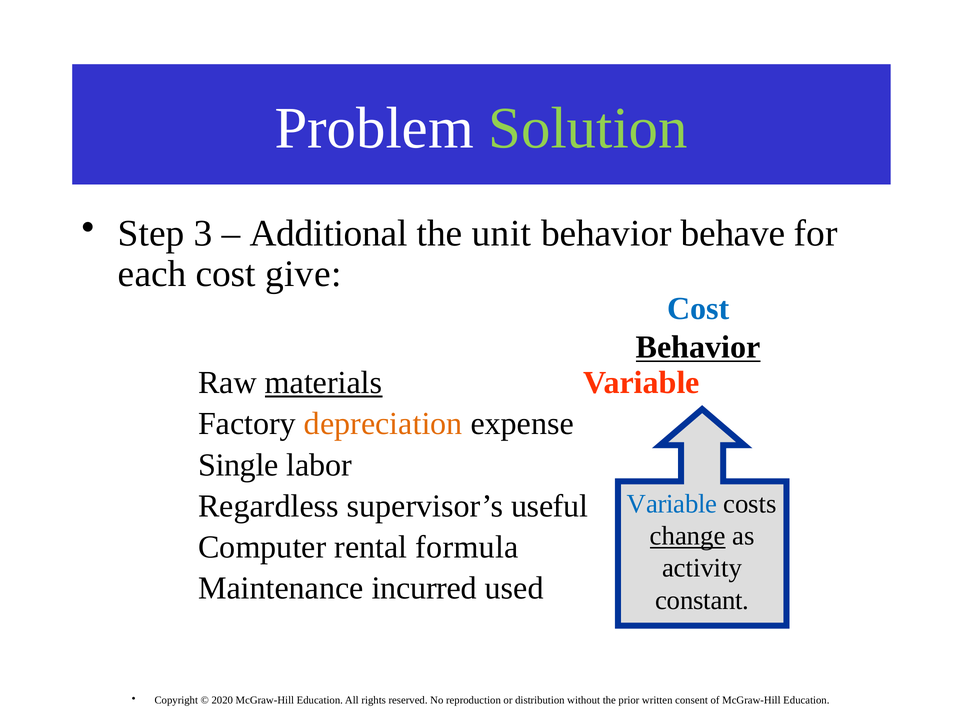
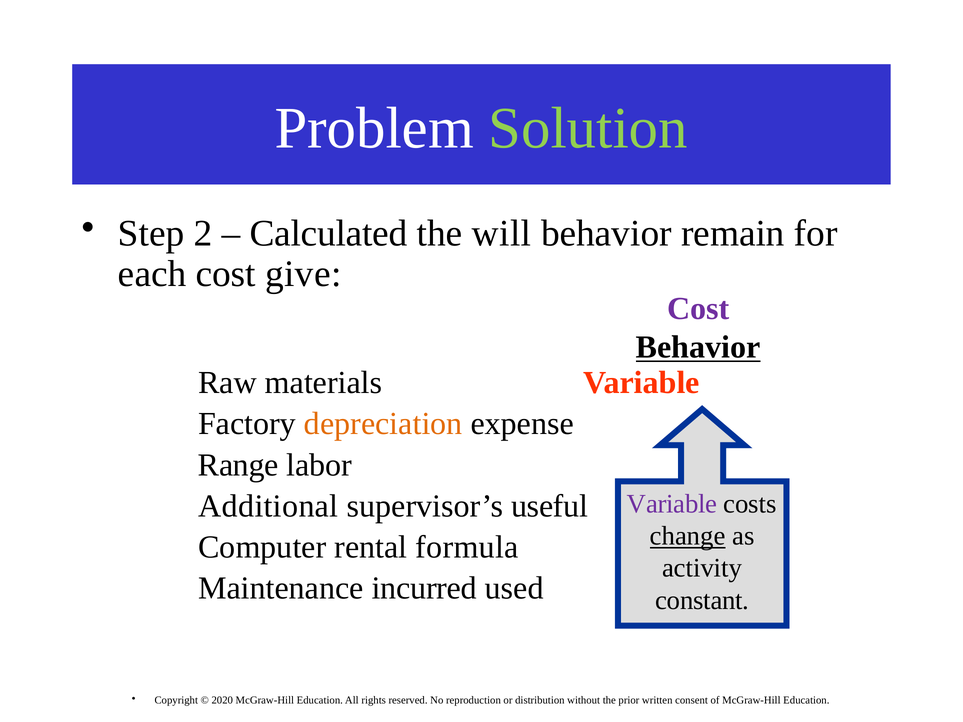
3: 3 -> 2 (203, 233)
Additional: Additional -> Calculated (329, 233)
unit: unit -> will (502, 233)
behave: behave -> remain (733, 233)
Cost colour: blue -> purple (698, 309)
materials underline: present -> none (324, 383)
Single: Single -> Range (238, 465)
Regardless: Regardless -> Additional (268, 506)
Variable colour: blue -> purple (672, 504)
